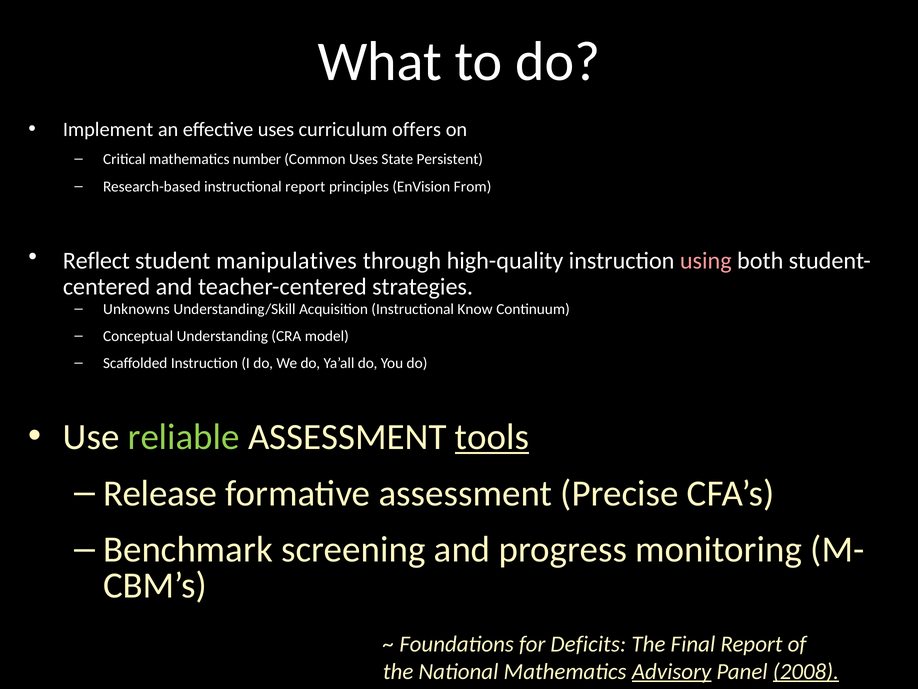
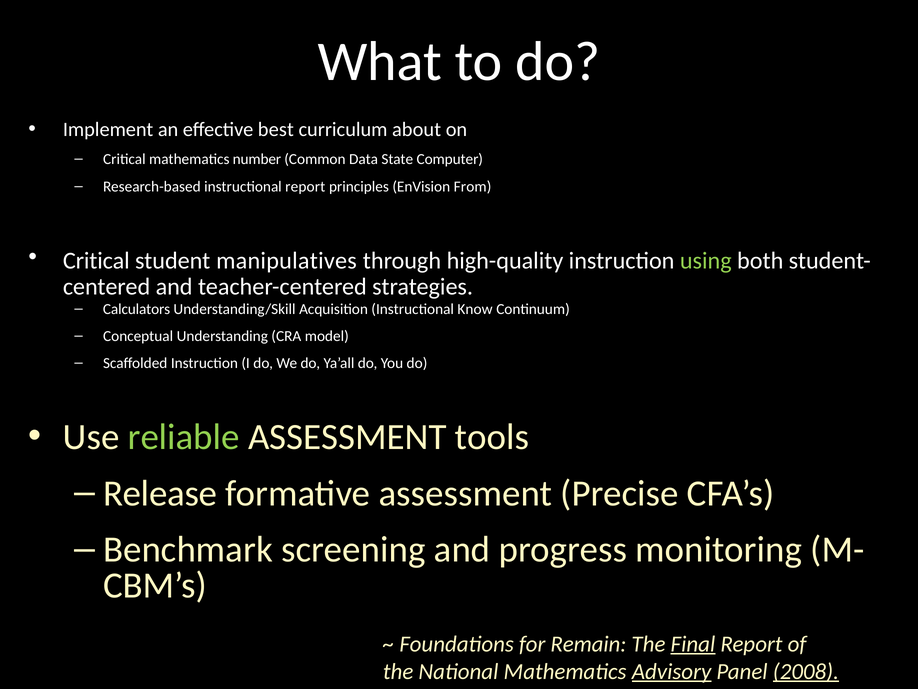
effective uses: uses -> best (276, 129)
offers: offers -> about (417, 129)
Common Uses: Uses -> Data (364, 159)
Persistent: Persistent -> Computer (450, 159)
Reflect: Reflect -> Critical (96, 260)
using colour: pink -> light green (706, 260)
Unknowns: Unknowns -> Calculators (137, 309)
tools underline: present -> none (492, 437)
Deficits: Deficits -> Remain (588, 643)
Final underline: none -> present (693, 643)
